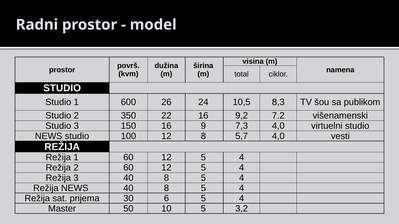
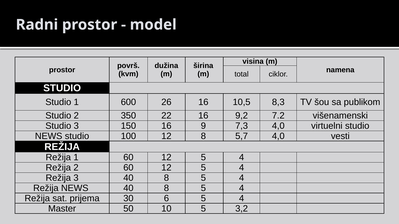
26 24: 24 -> 16 (203, 102)
